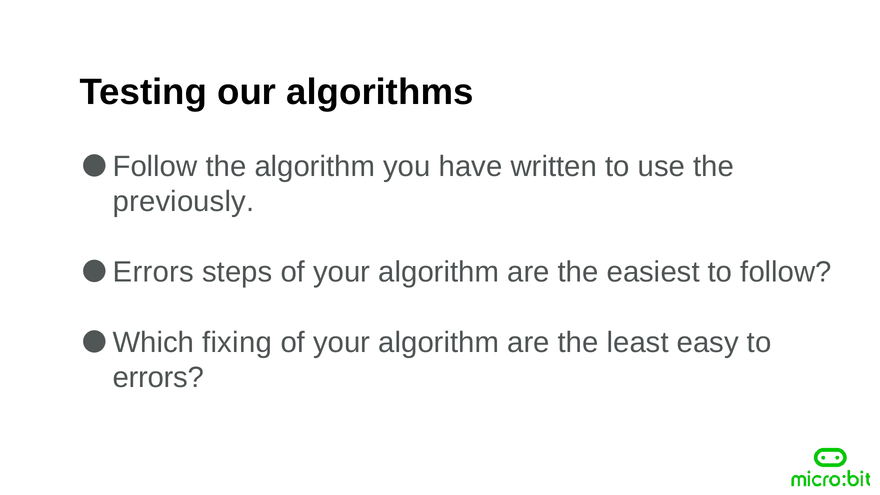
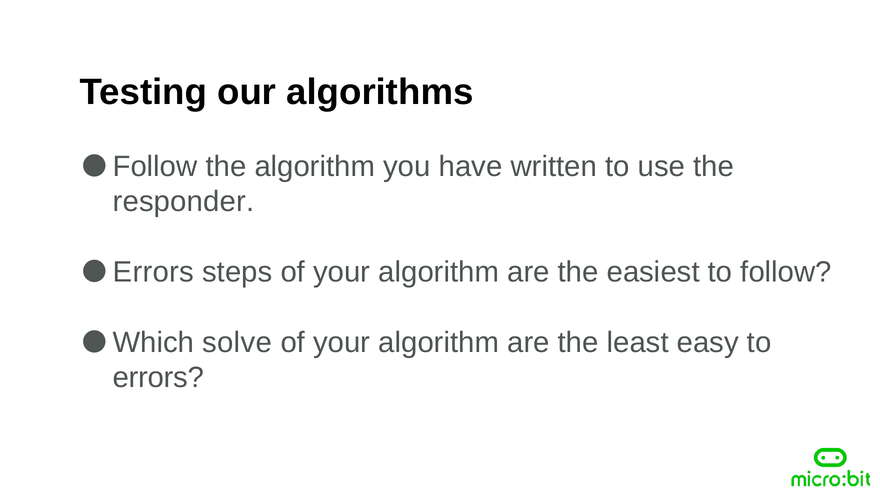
previously: previously -> responder (184, 202)
fixing: fixing -> solve (237, 343)
